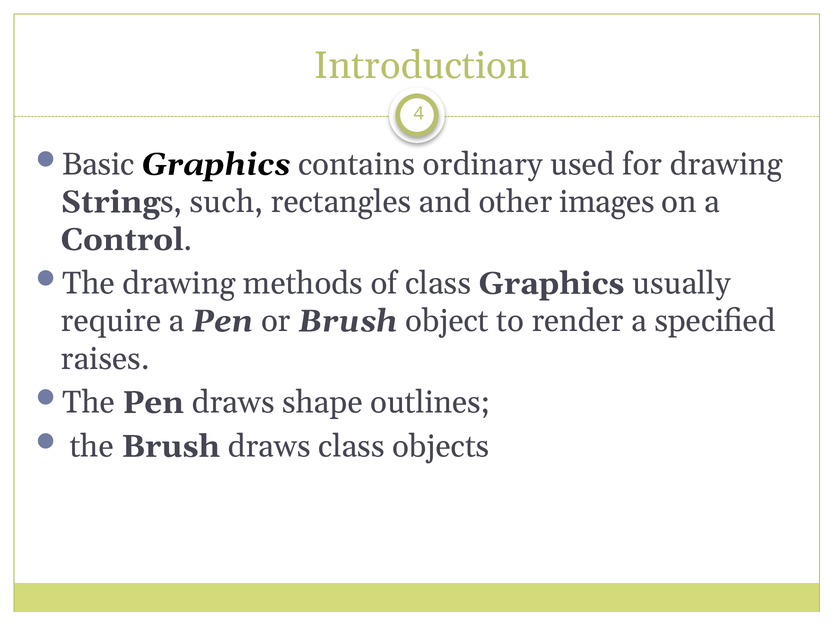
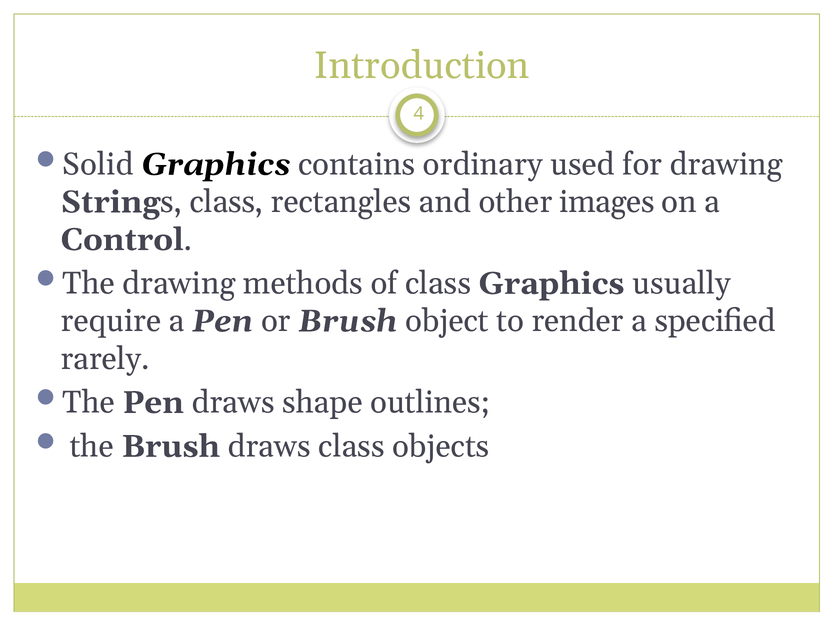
Basic: Basic -> Solid (98, 164)
such: such -> class (227, 202)
raises: raises -> rarely (105, 358)
